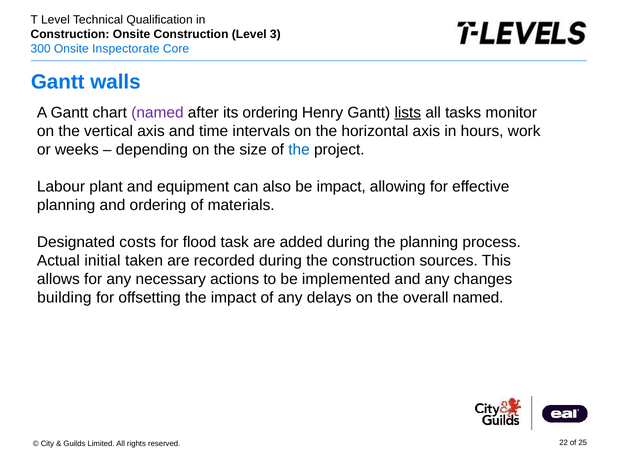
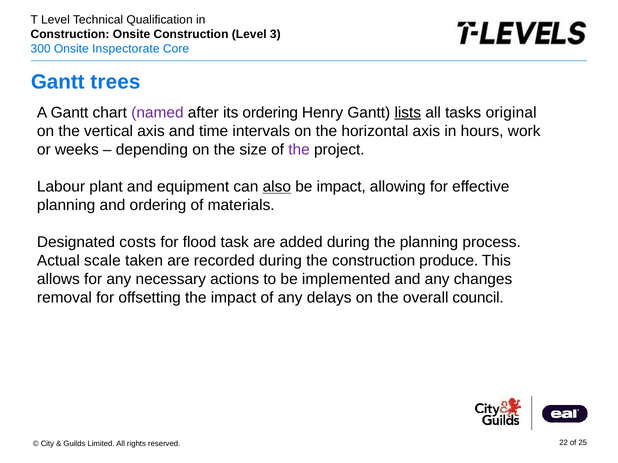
walls: walls -> trees (115, 82)
monitor: monitor -> original (511, 113)
the colour: blue -> purple (299, 150)
also underline: none -> present (277, 187)
initial: initial -> scale (102, 261)
sources: sources -> produce (449, 261)
building: building -> removal (64, 298)
overall named: named -> council (478, 298)
